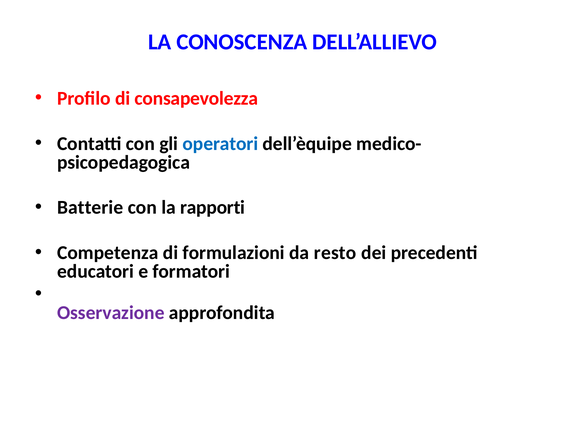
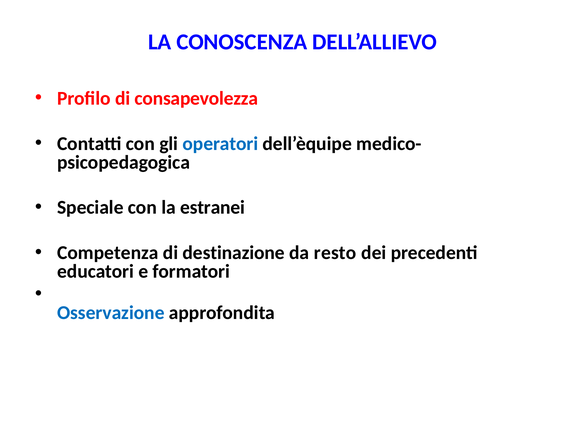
Batterie: Batterie -> Speciale (90, 207)
rapporti: rapporti -> estranei (213, 207)
formulazioni: formulazioni -> destinazione (234, 253)
Osservazione colour: purple -> blue (111, 313)
